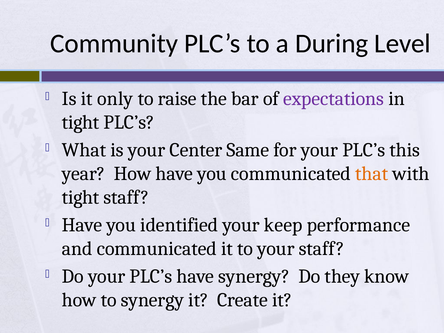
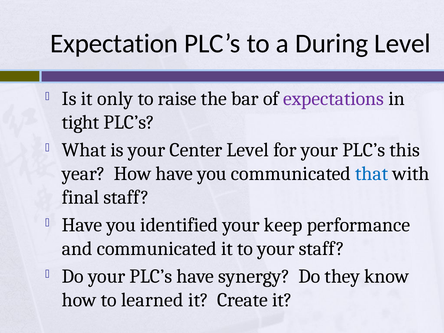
Community: Community -> Expectation (114, 43)
Center Same: Same -> Level (248, 150)
that colour: orange -> blue (372, 174)
tight: tight -> final (81, 197)
to synergy: synergy -> learned (152, 300)
